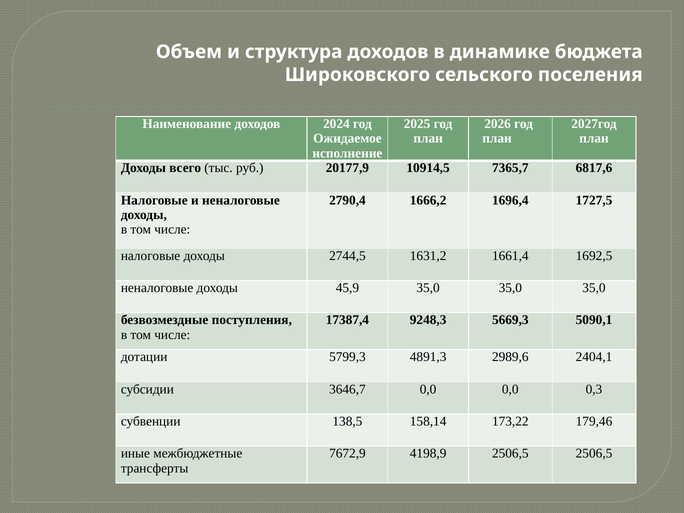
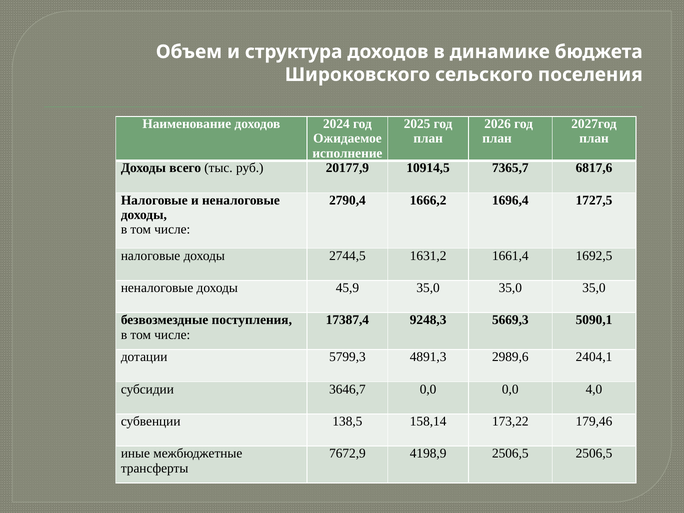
0,3: 0,3 -> 4,0 (594, 389)
